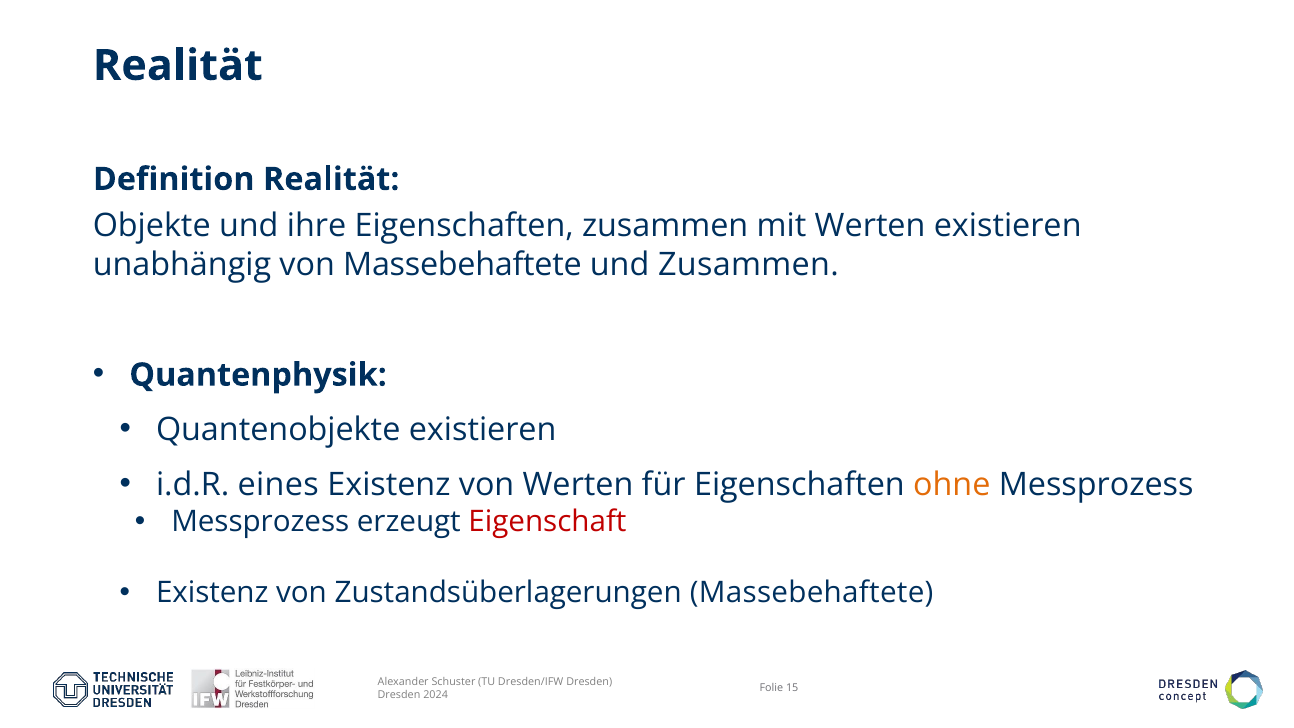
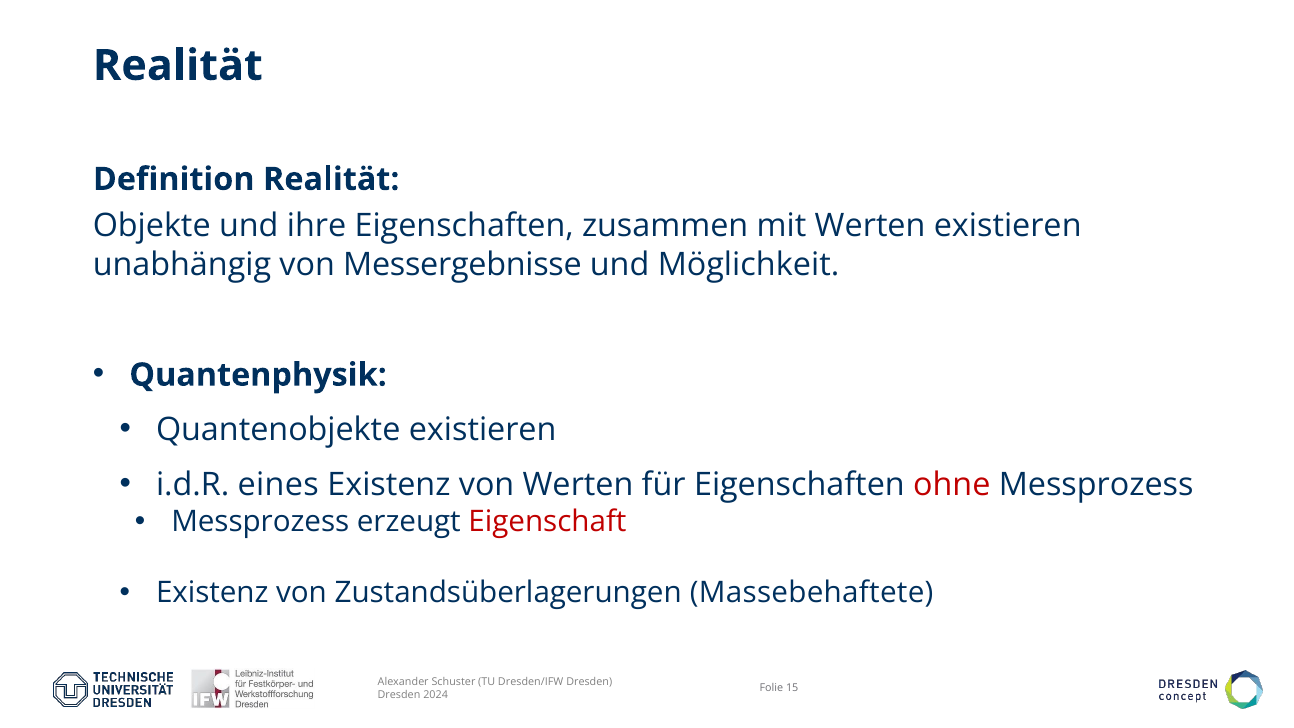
von Massebehaftete: Massebehaftete -> Messergebnisse (462, 265)
und Zusammen: Zusammen -> Möglichkeit (749, 265)
ohne colour: orange -> red (952, 485)
